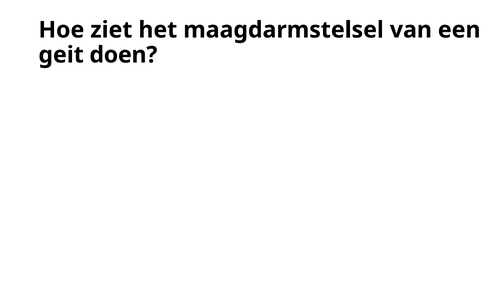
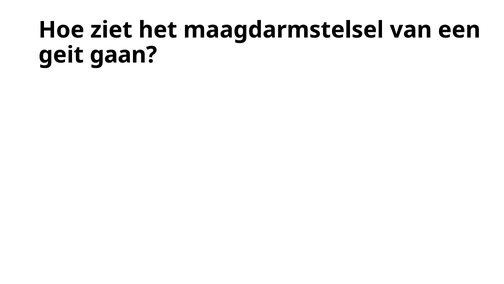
doen: doen -> gaan (123, 55)
